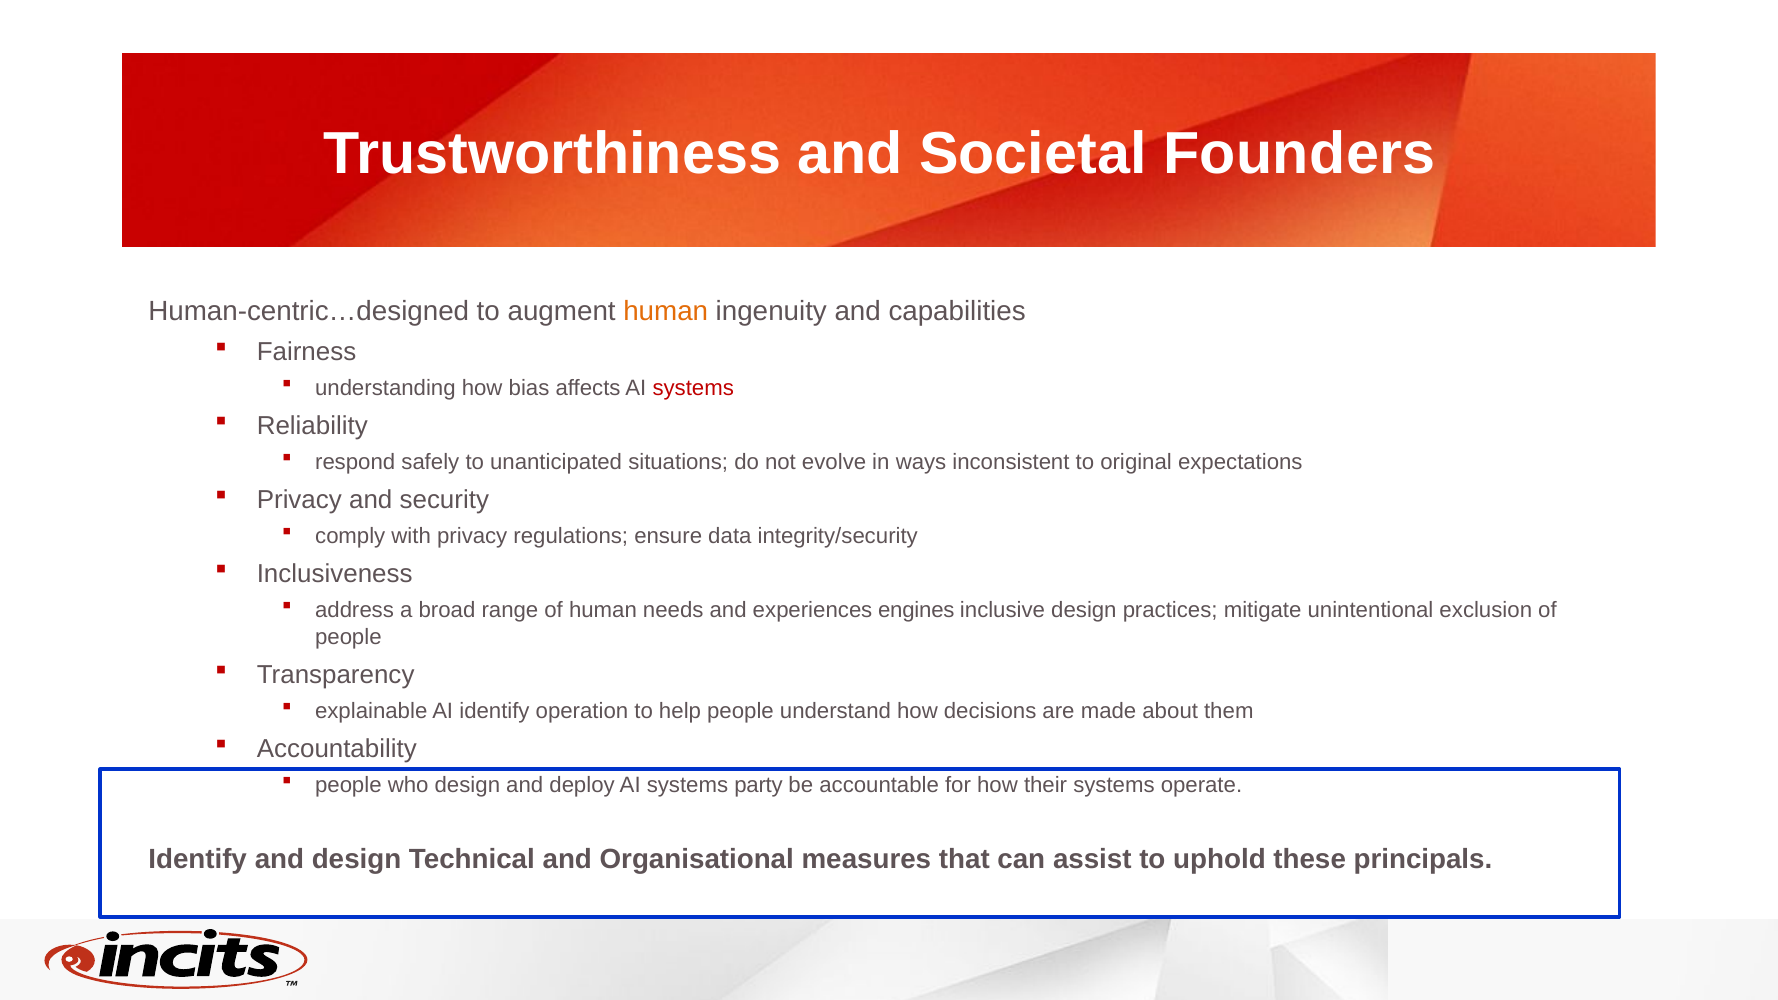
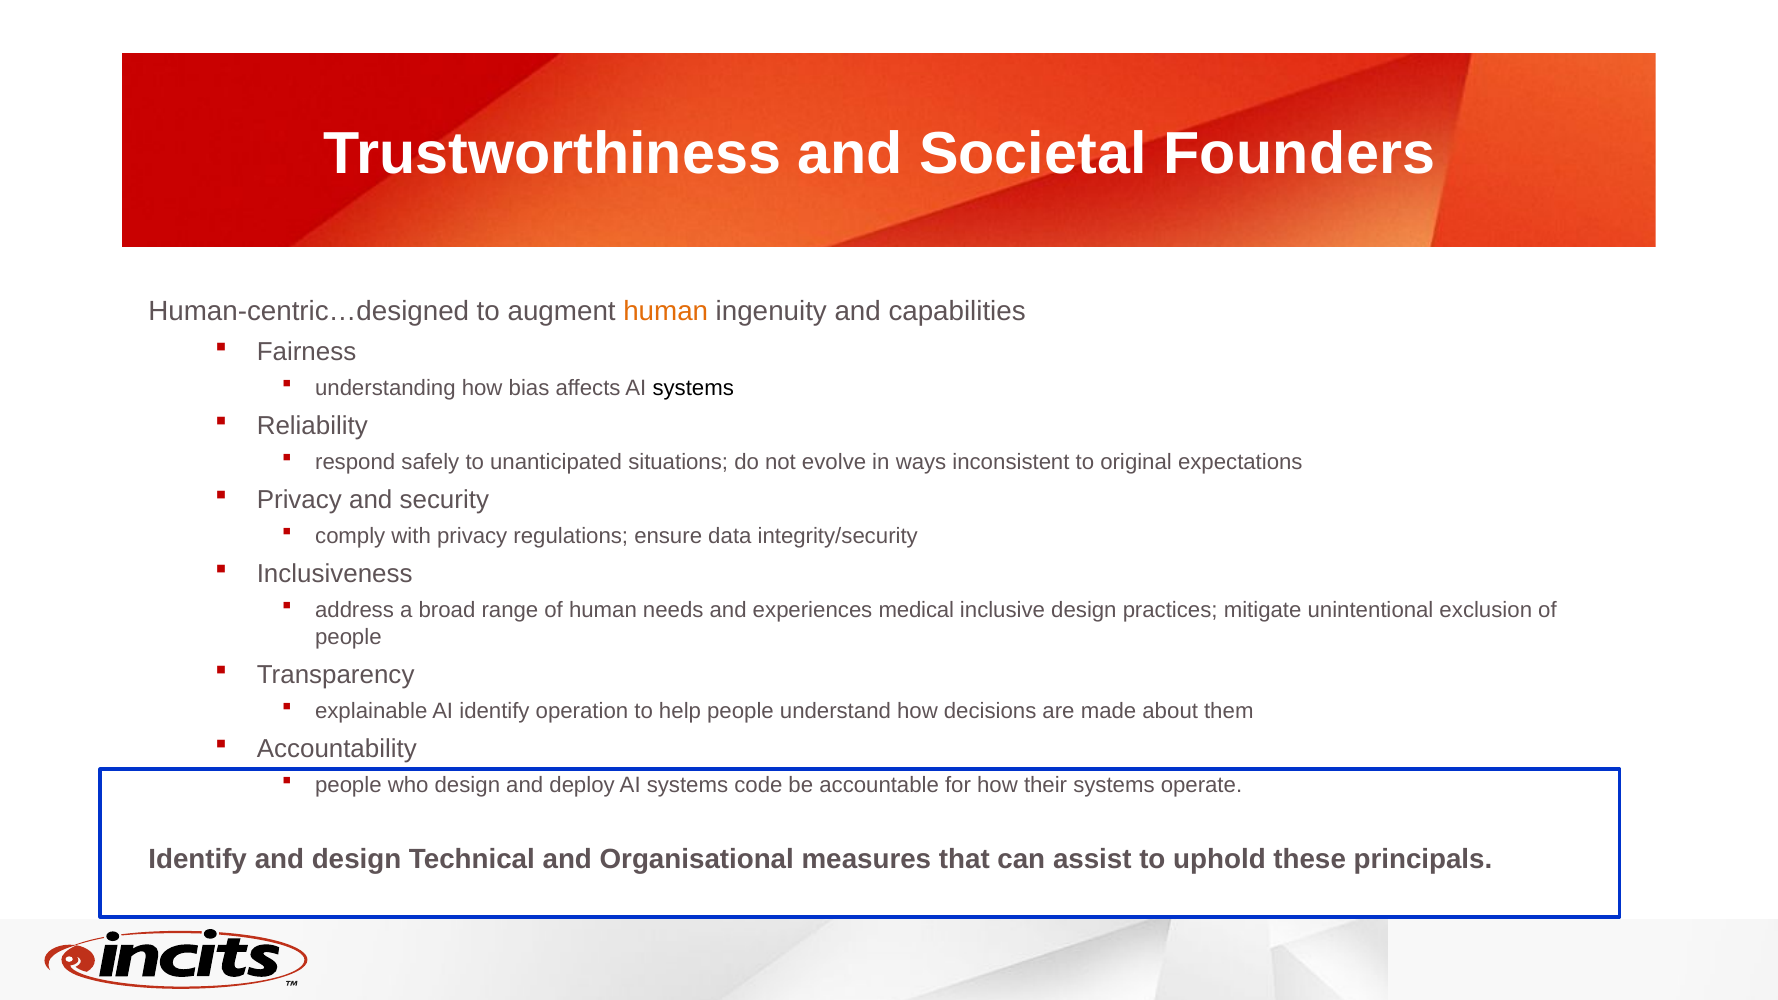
systems colour: red -> black (693, 388)
engines: engines -> medical (916, 610)
party: party -> code (758, 785)
